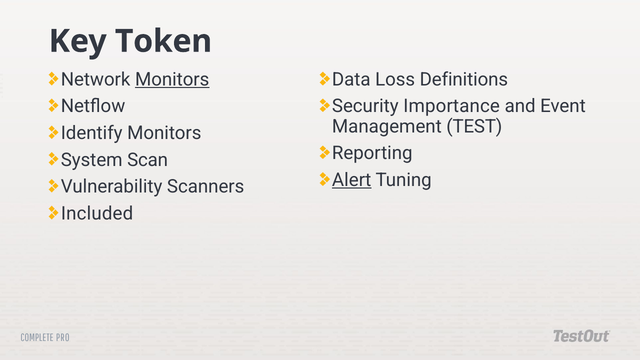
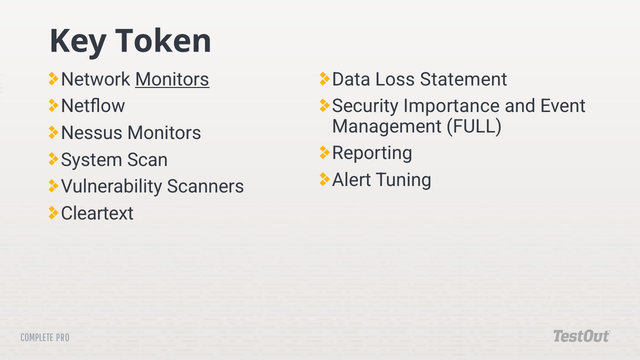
Definitions: Definitions -> Statement (464, 80)
TEST: TEST -> FULL (474, 126)
Identify: Identify -> Nessus (92, 133)
Alert underline: present -> none (352, 180)
Included: Included -> Cleartext (97, 214)
